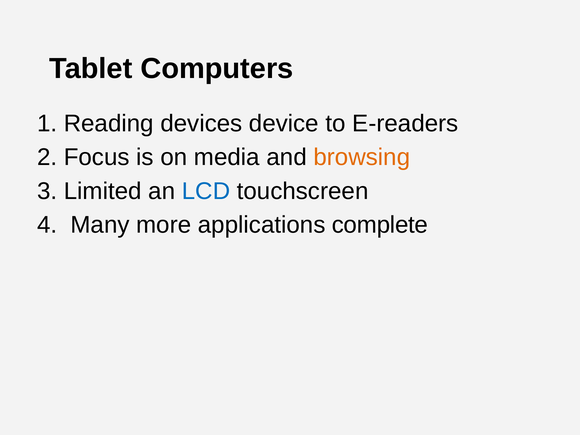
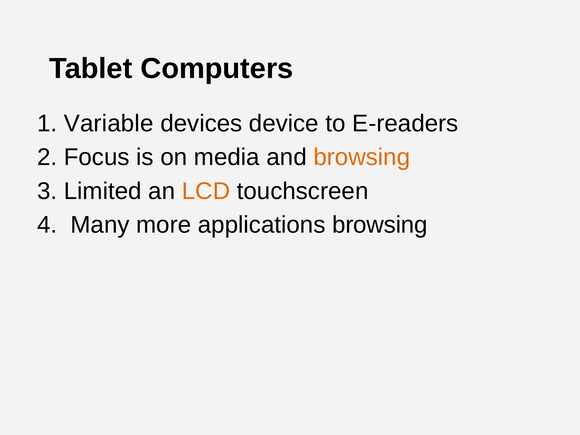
Reading: Reading -> Variable (109, 123)
LCD colour: blue -> orange (206, 191)
applications complete: complete -> browsing (380, 225)
